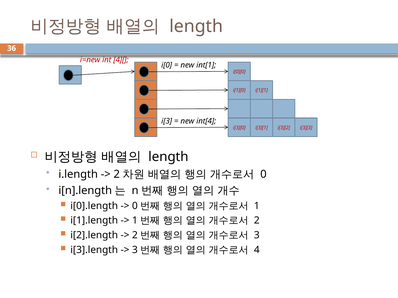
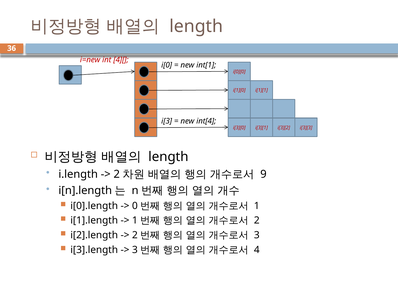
0: 0 -> 9 (263, 174)
